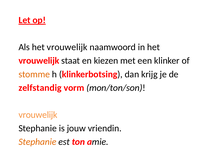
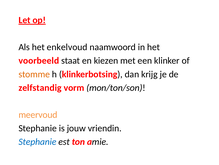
Als het vrouwelijk: vrouwelijk -> enkelvoud (67, 47)
vrouwelijk: vrouwelijk -> voorbeeld (39, 60)
vrouwelijk: vrouwelijk -> meervoud (38, 114)
Stephanie colour: orange -> blue (37, 141)
